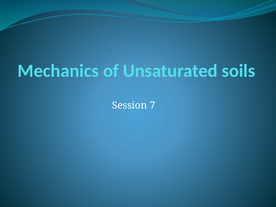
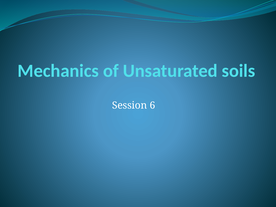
7: 7 -> 6 (152, 105)
